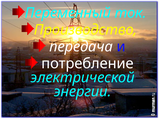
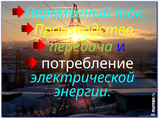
передача colour: white -> light green (81, 47)
